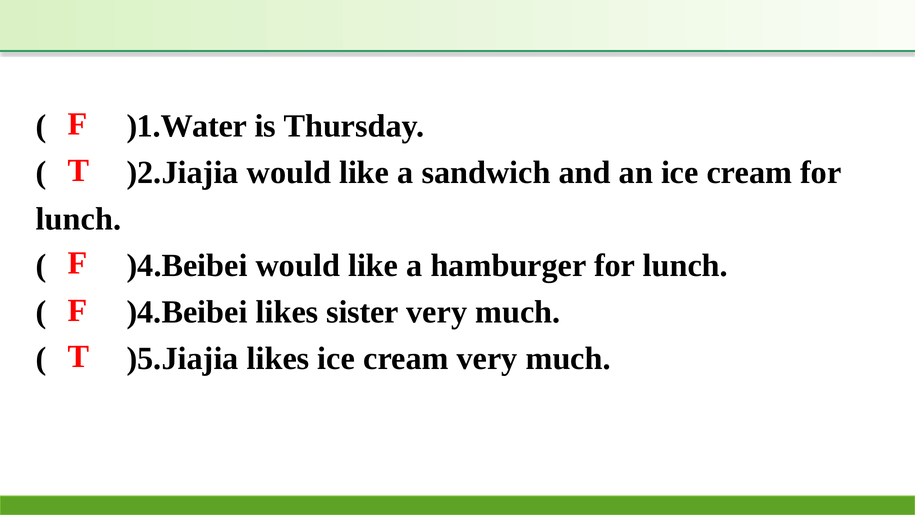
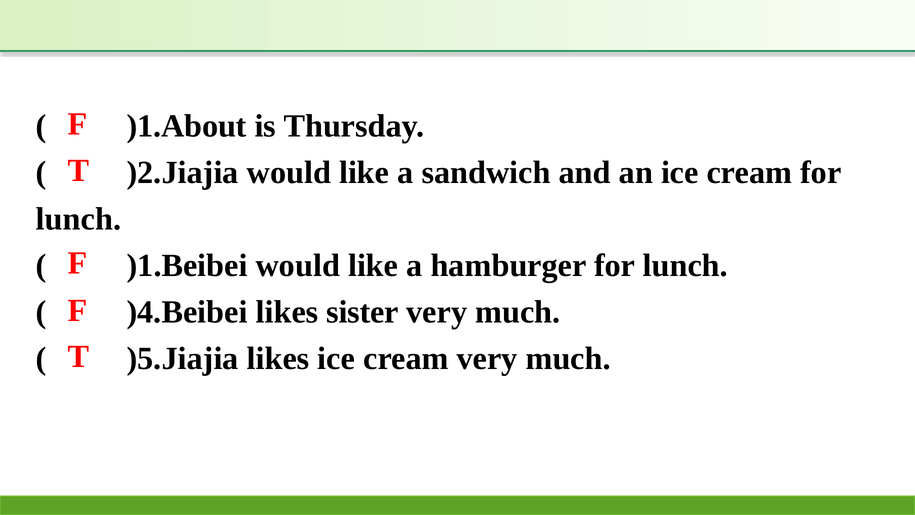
)1.Water: )1.Water -> )1.About (187, 126)
)4.Beibei: )4.Beibei -> )1.Beibei (187, 265)
